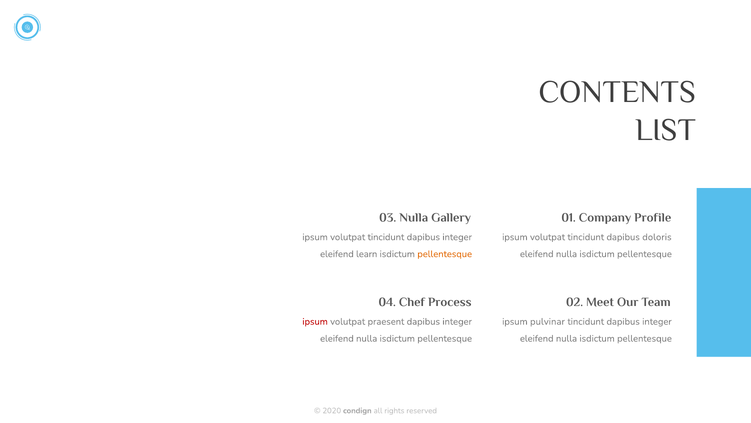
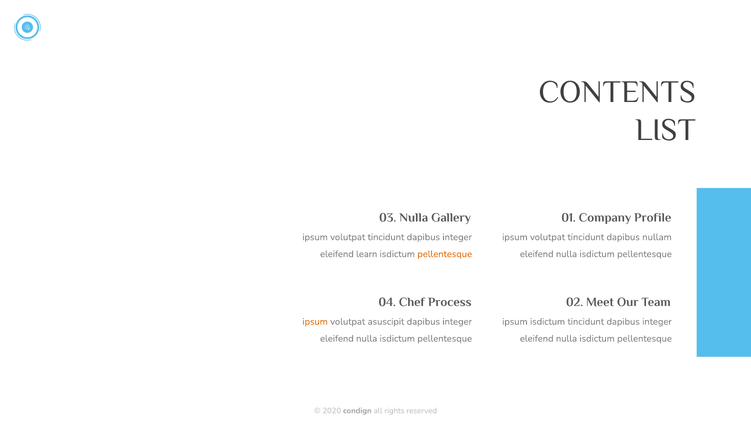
doloris: doloris -> nullam (657, 237)
ipsum colour: red -> orange (315, 321)
praesent: praesent -> asuscipit (386, 321)
ipsum pulvinar: pulvinar -> isdictum (548, 321)
